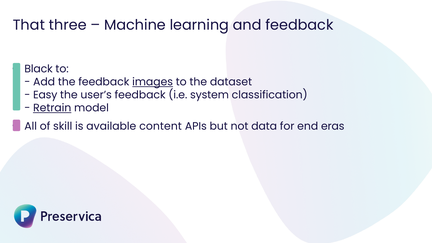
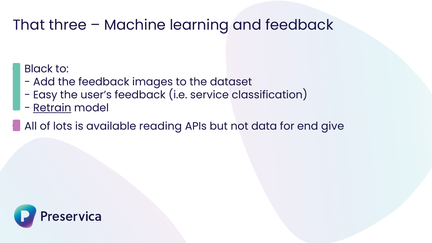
images underline: present -> none (153, 82)
system: system -> service (209, 95)
skill: skill -> lots (63, 126)
content: content -> reading (161, 126)
eras: eras -> give (333, 126)
